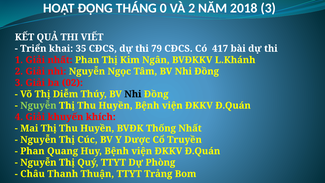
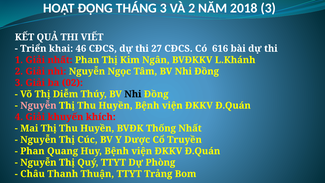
THÁNG 0: 0 -> 3 (163, 8)
35: 35 -> 46 (81, 49)
79: 79 -> 27 (157, 49)
417: 417 -> 616 (220, 49)
Nguyễn colour: light green -> pink (38, 105)
